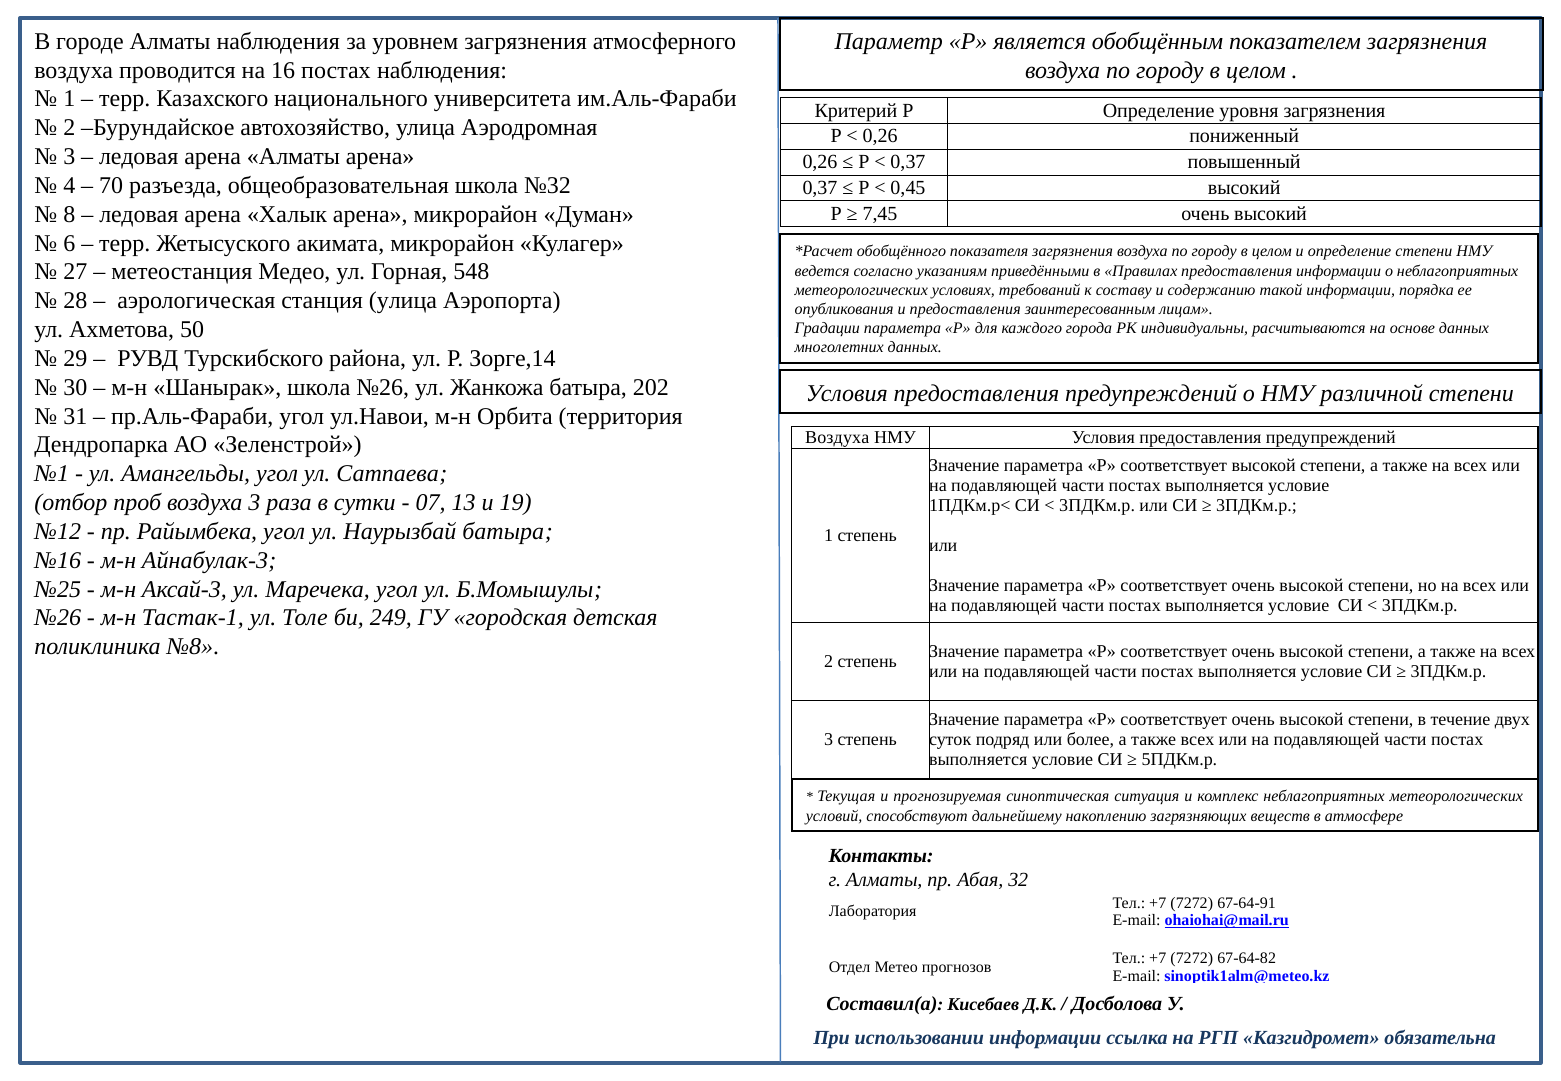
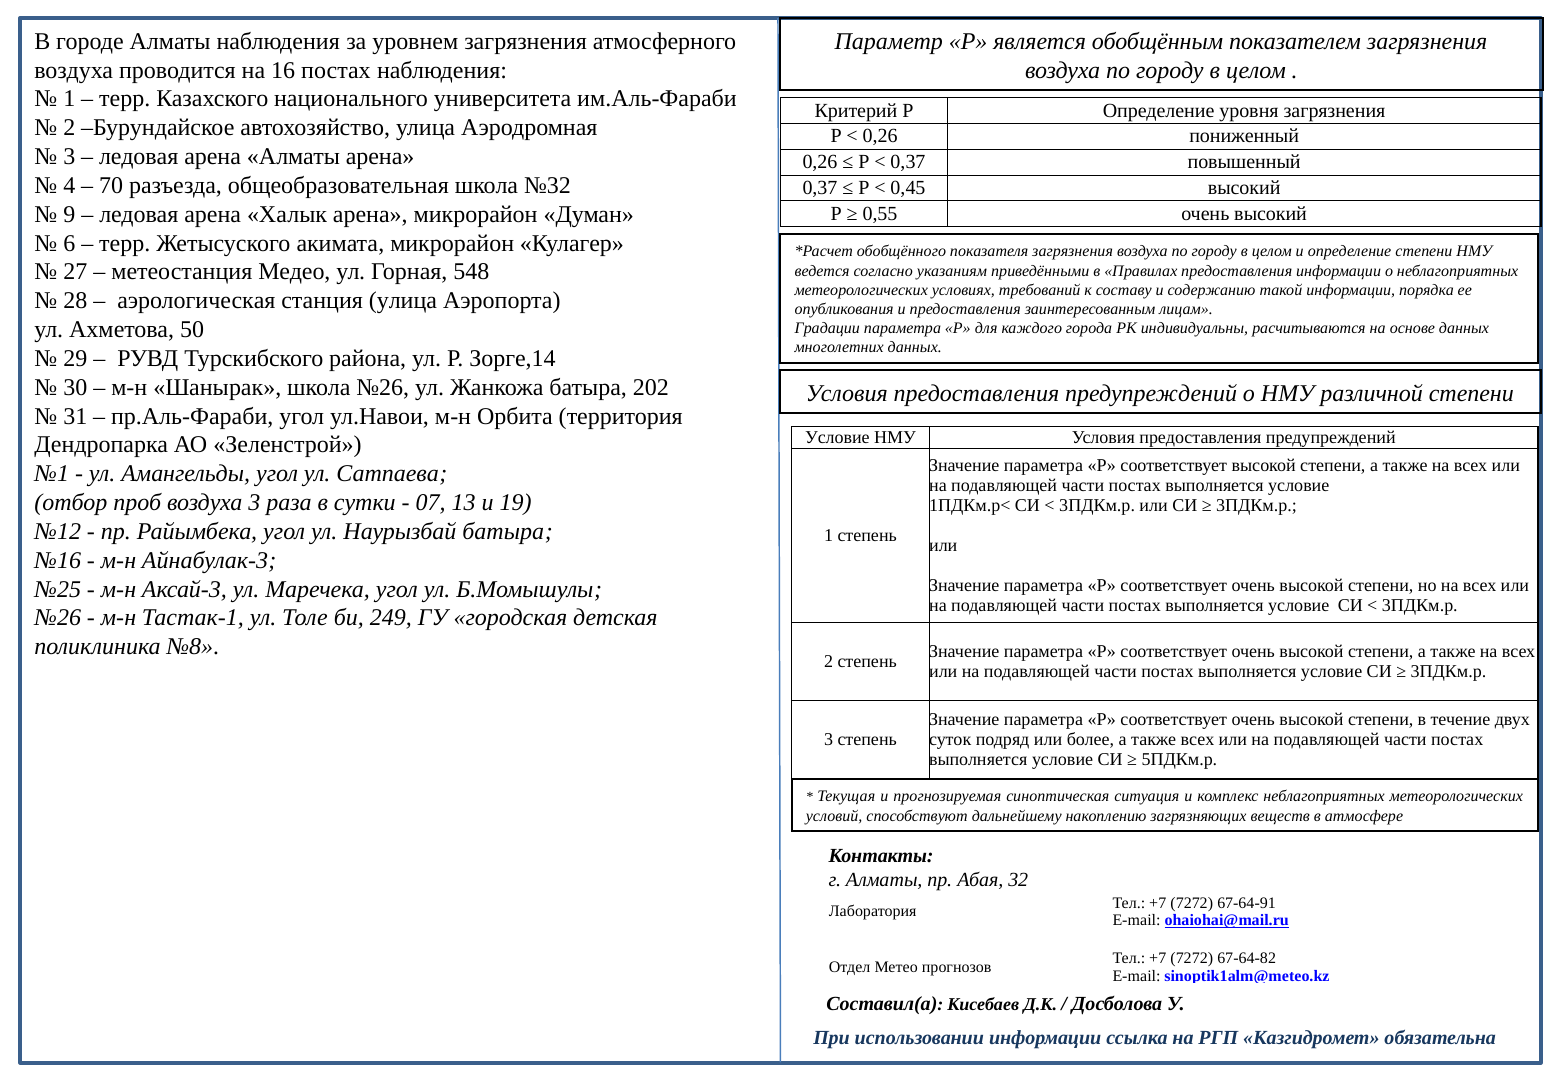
8: 8 -> 9 (69, 214)
7,45: 7,45 -> 0,55 (880, 213)
Воздуха: Воздуха -> Условие (837, 438)
